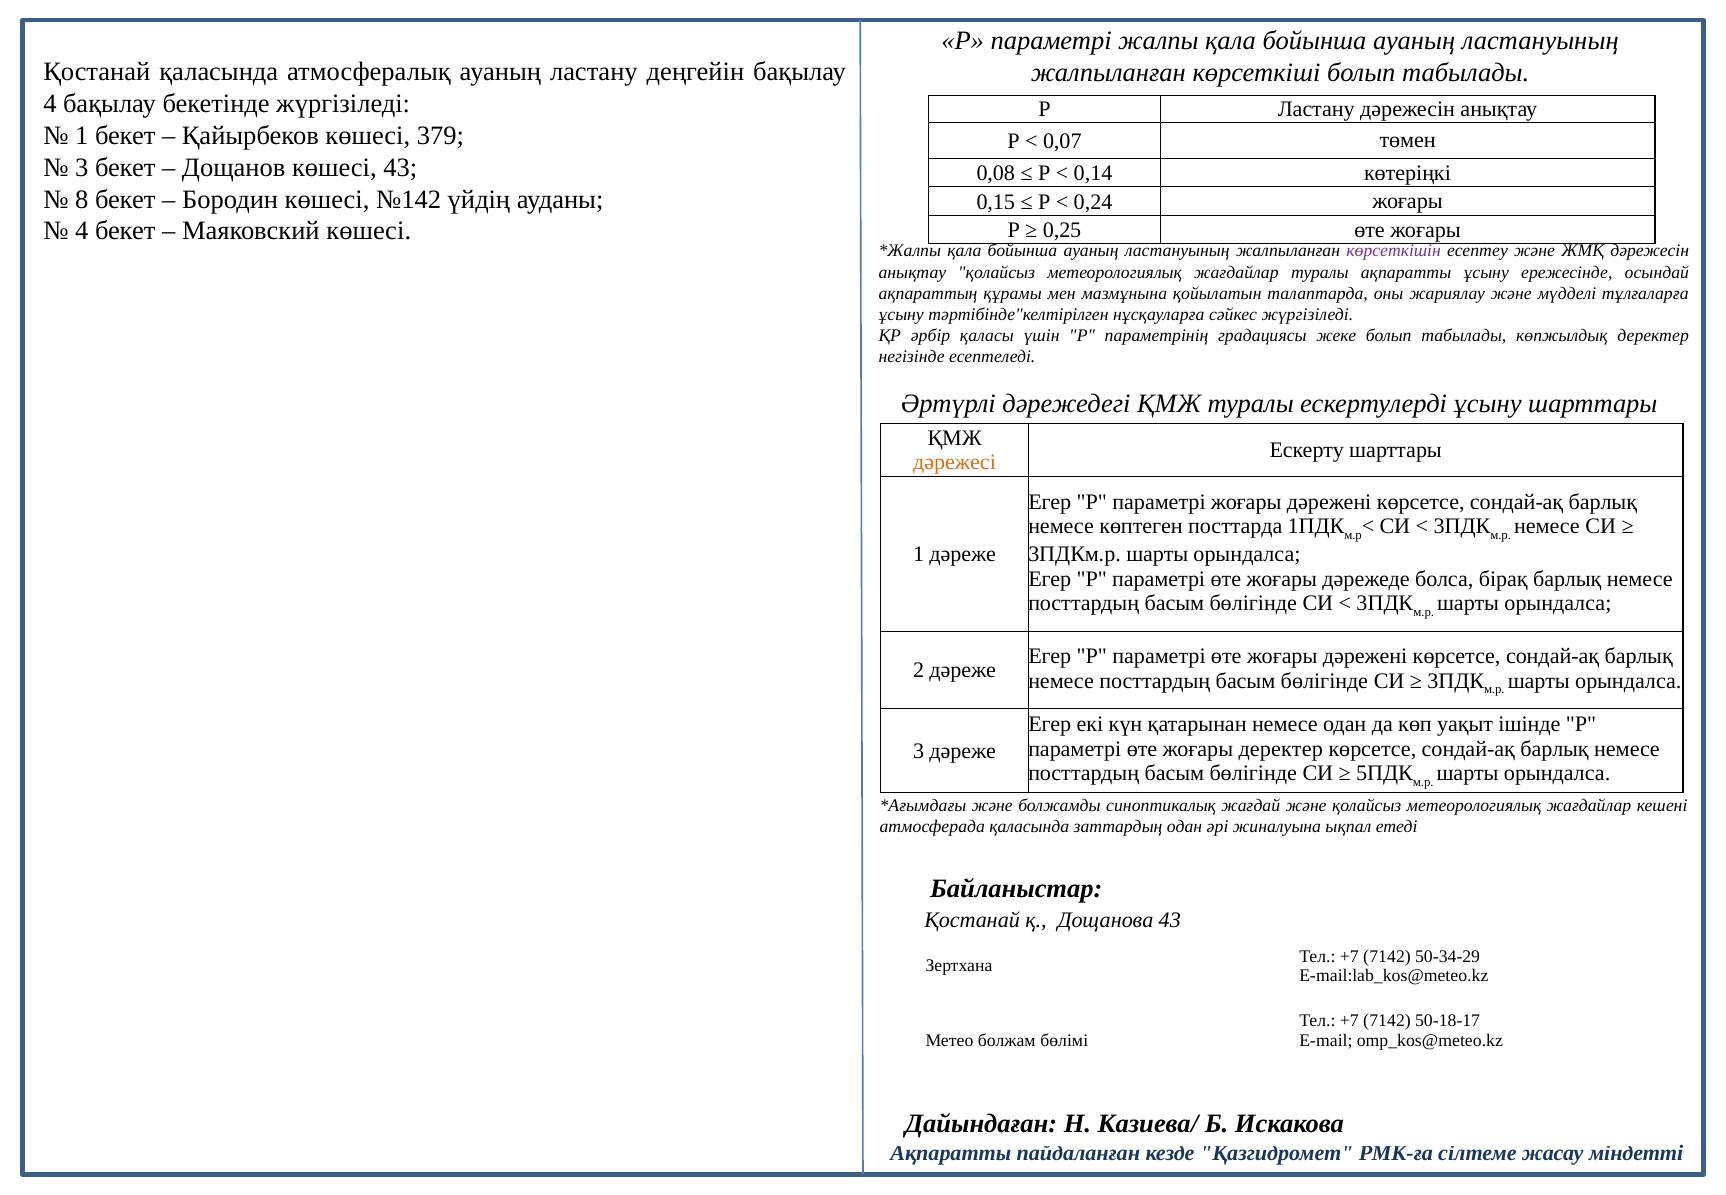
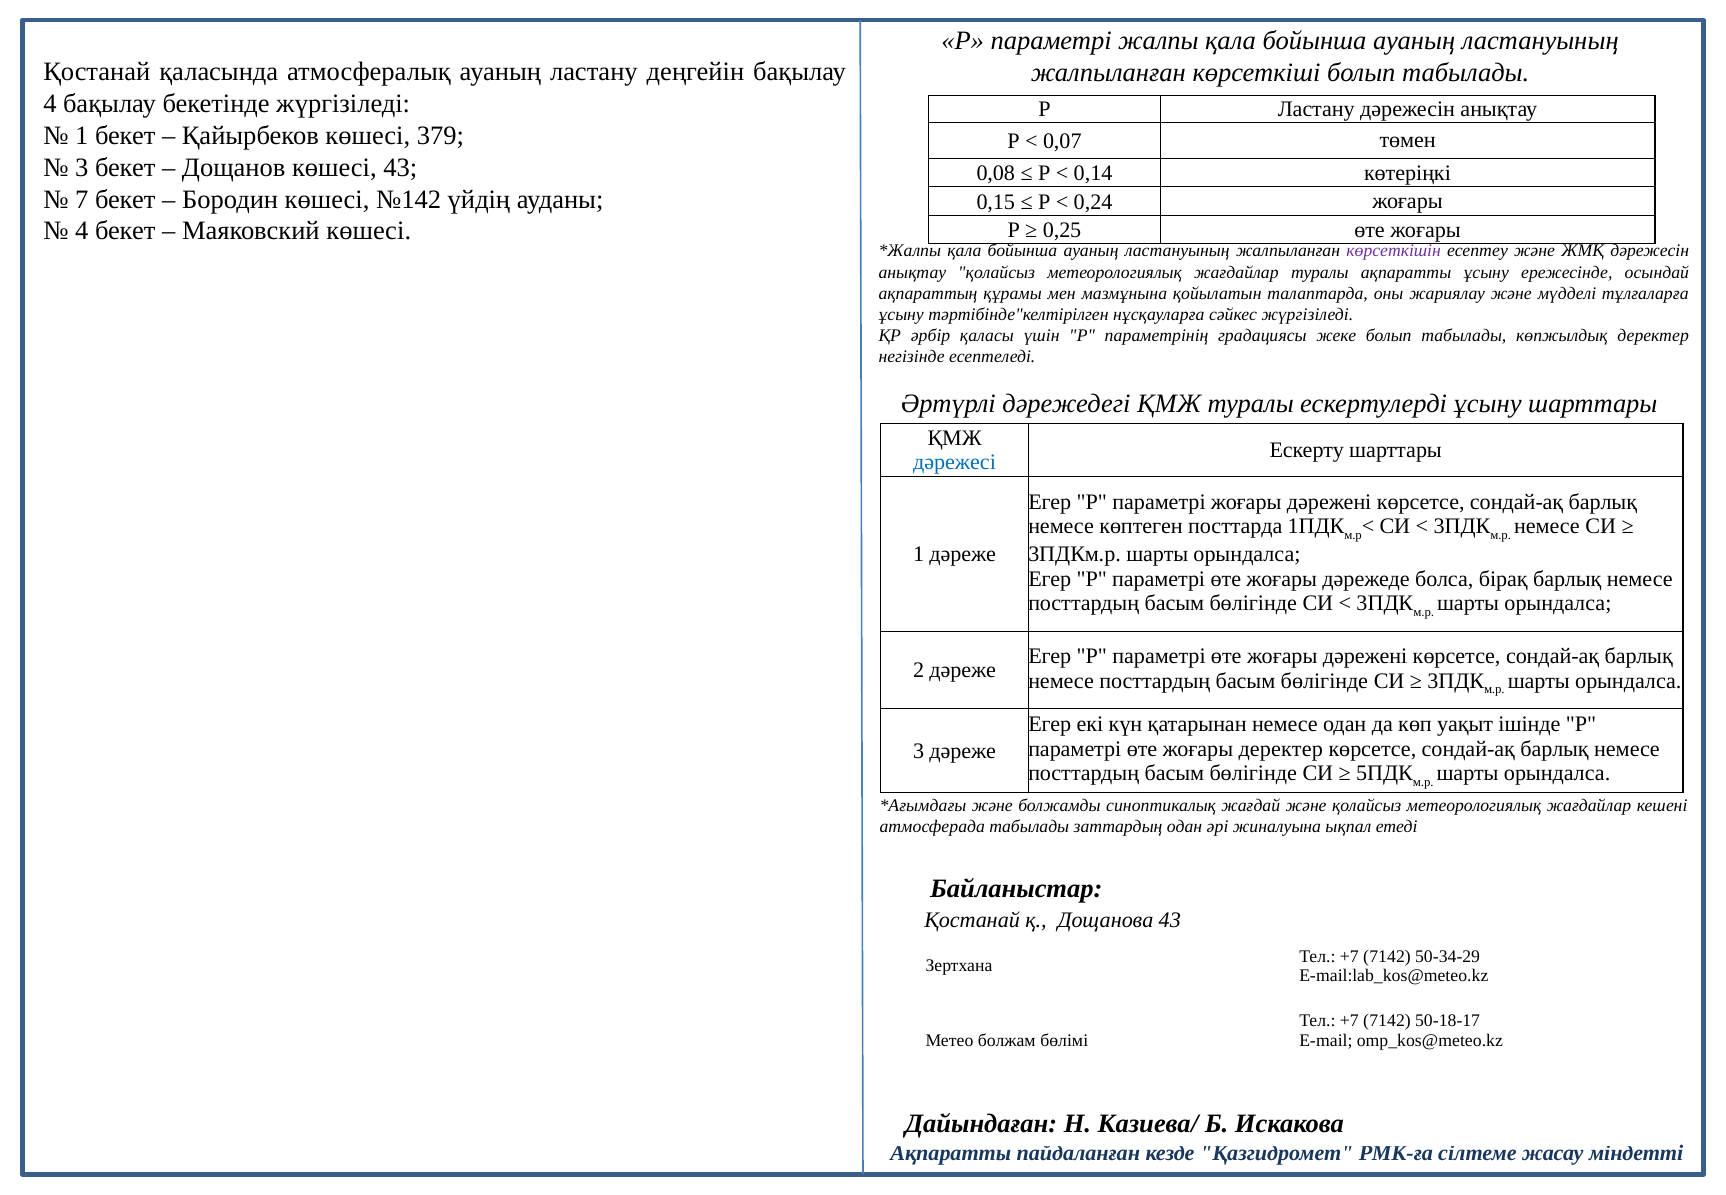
8: 8 -> 7 (82, 199)
дәрежесі colour: orange -> blue (954, 463)
атмосферада қаласында: қаласында -> табылады (1029, 827)
